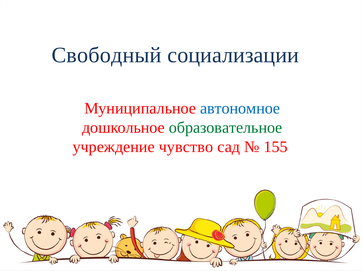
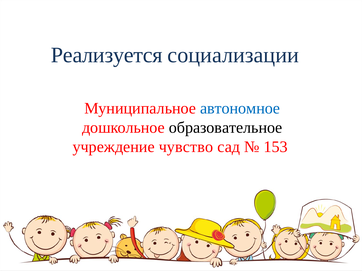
Свободный: Свободный -> Реализуется (107, 55)
образовательное colour: green -> black (226, 128)
155: 155 -> 153 (276, 147)
